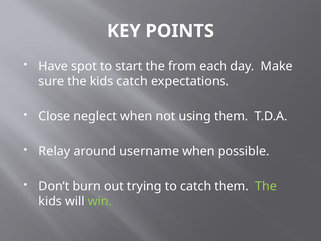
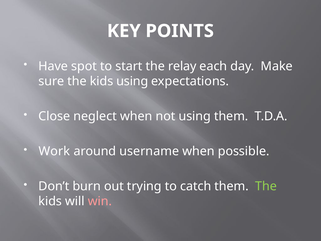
from: from -> relay (182, 66)
kids catch: catch -> using (132, 81)
Relay: Relay -> Work (54, 151)
win colour: light green -> pink (100, 201)
